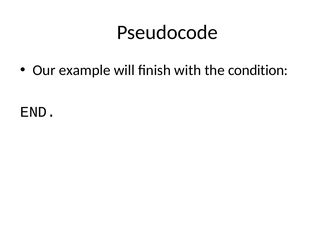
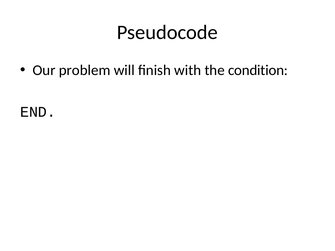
example: example -> problem (85, 70)
